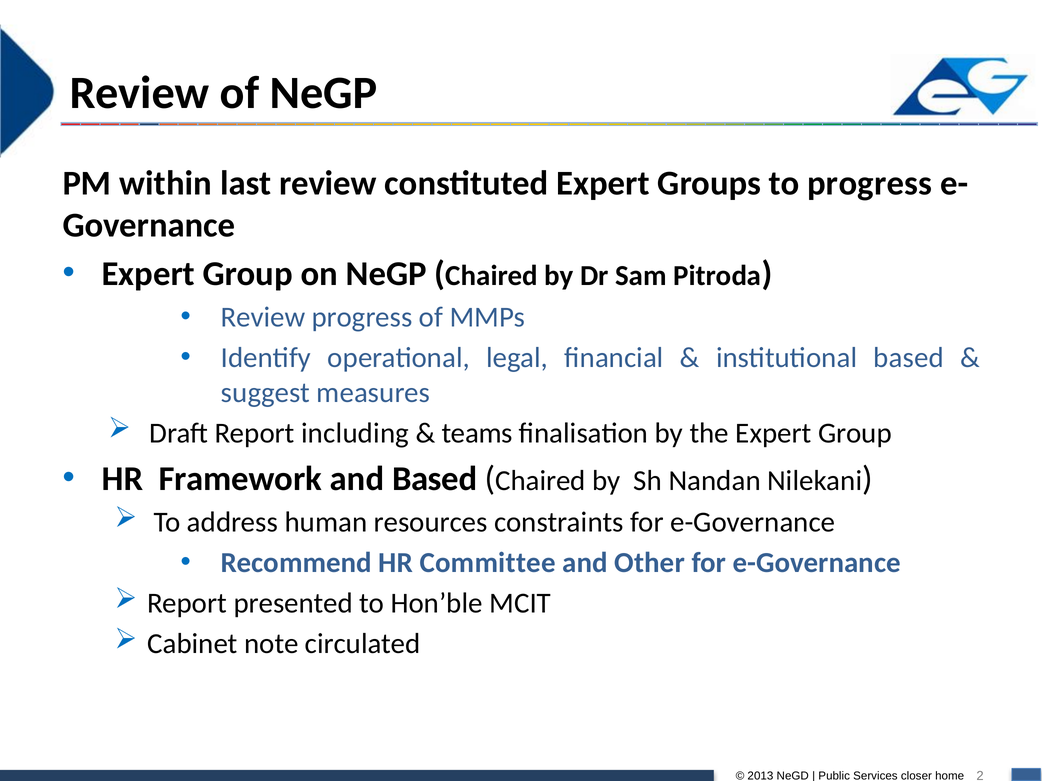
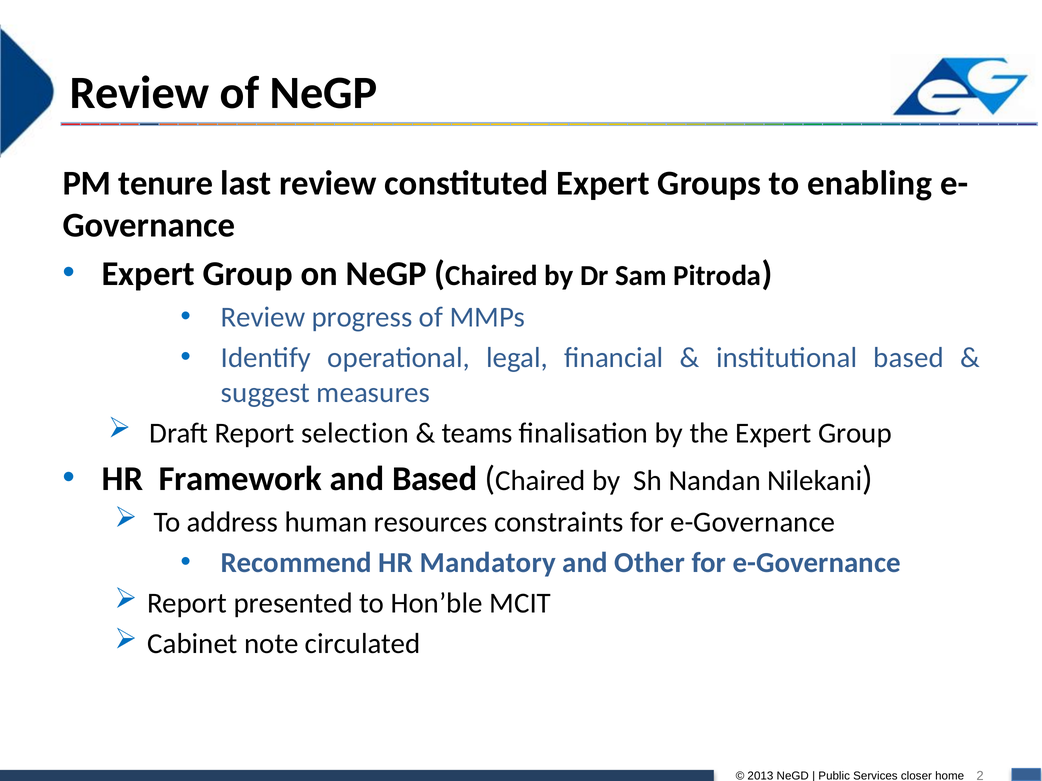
within: within -> tenure (166, 184)
to progress: progress -> enabling (870, 184)
including: including -> selection (355, 433)
Committee: Committee -> Mandatory (488, 563)
